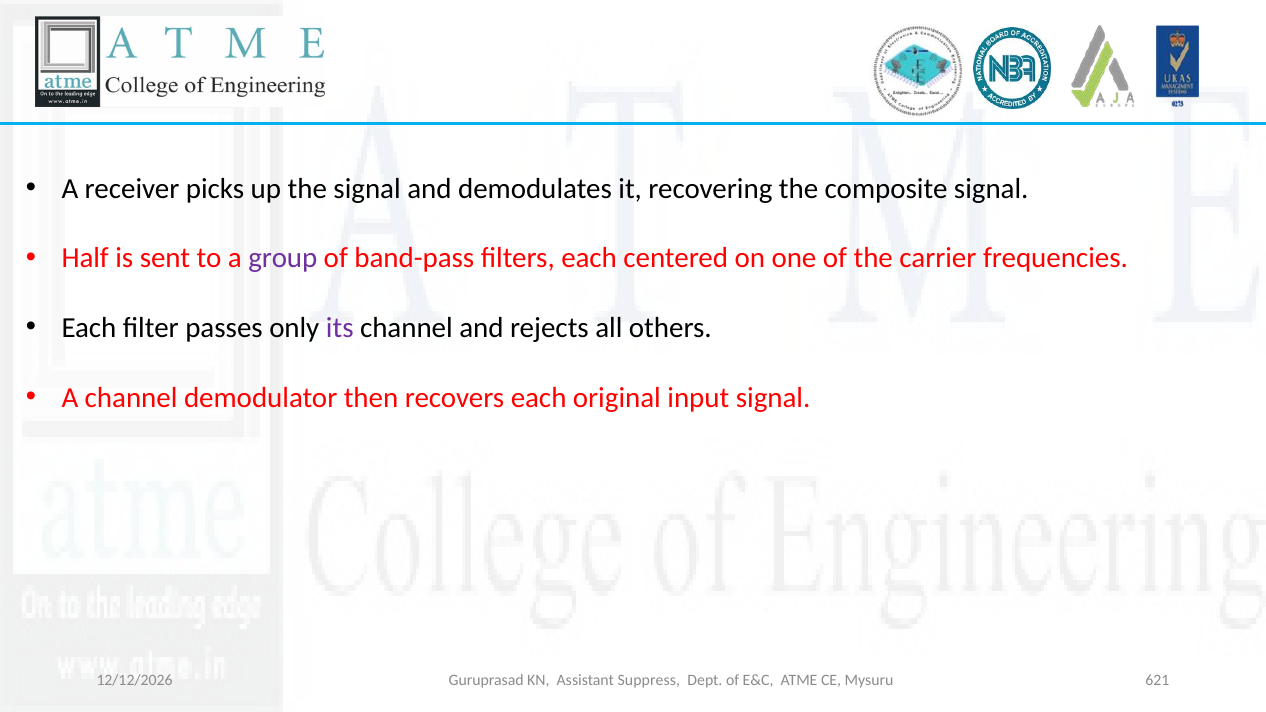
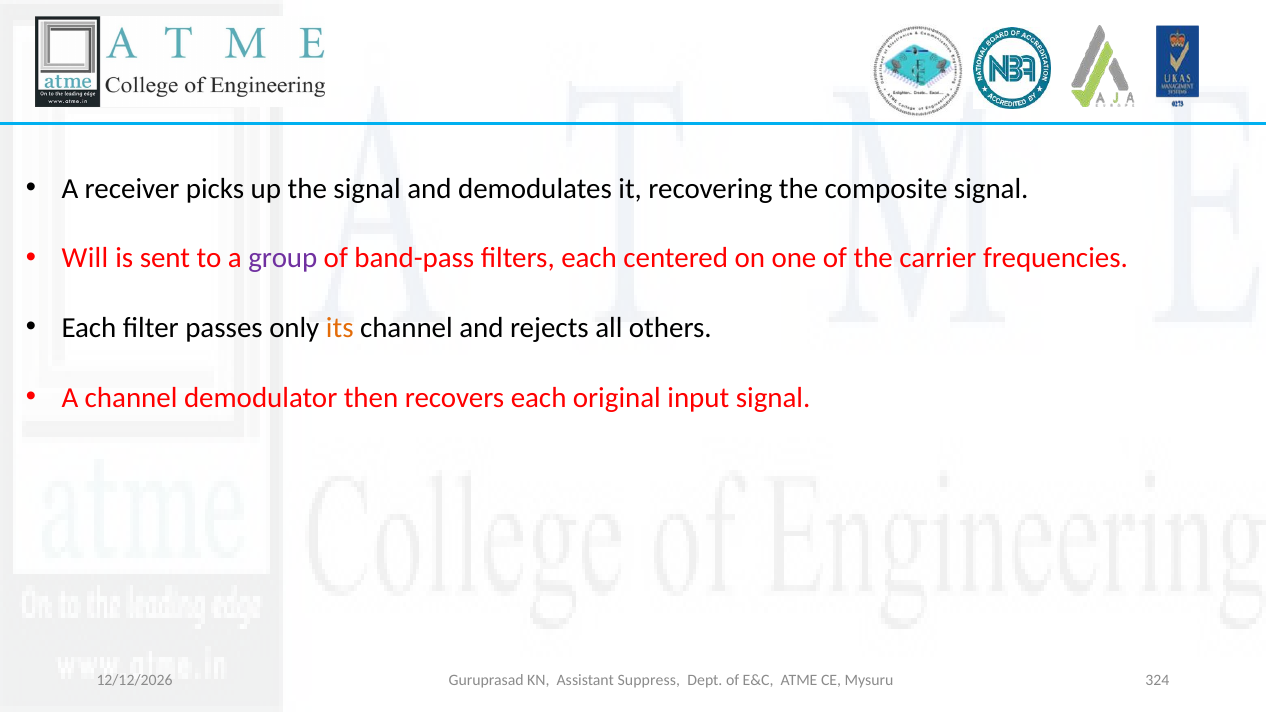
Half: Half -> Will (85, 258)
its colour: purple -> orange (340, 328)
621: 621 -> 324 (1157, 680)
